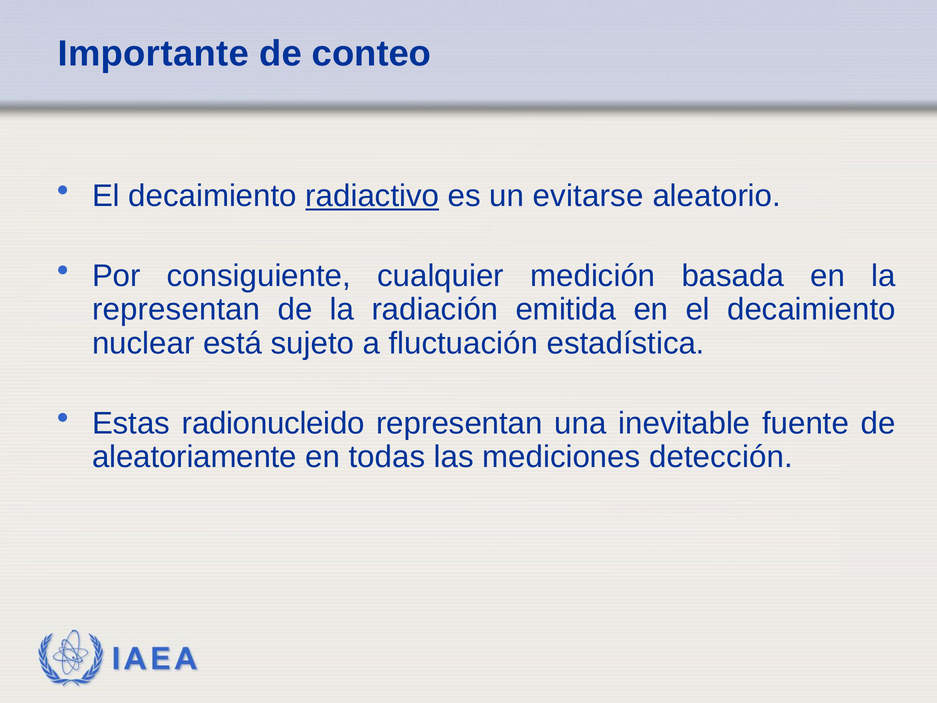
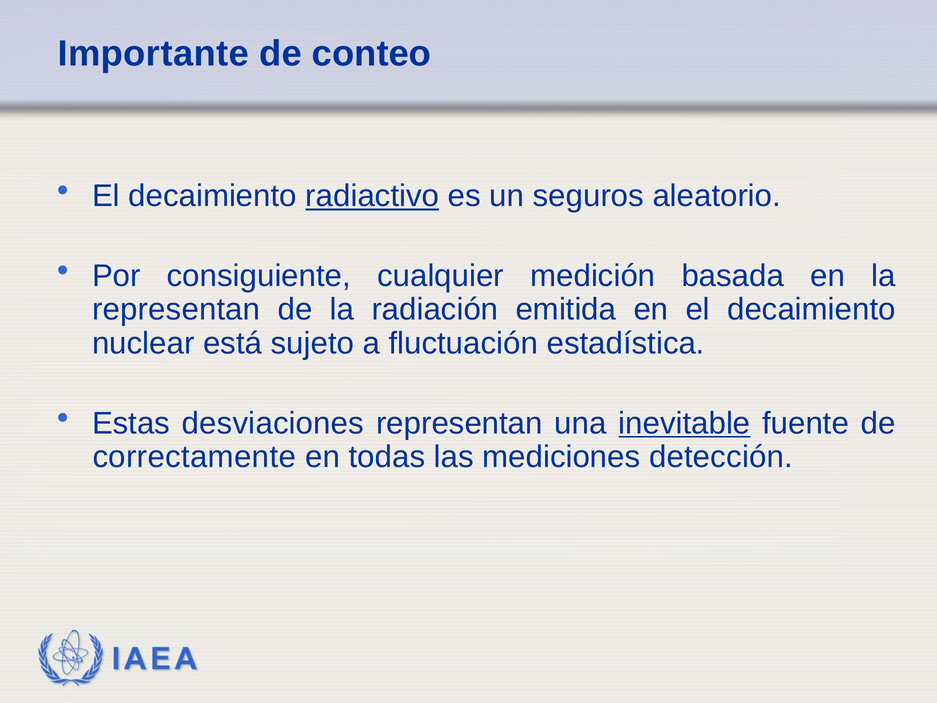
evitarse: evitarse -> seguros (588, 196)
radionucleido: radionucleido -> desviaciones (273, 423)
inevitable underline: none -> present (684, 423)
aleatoriamente: aleatoriamente -> correctamente (194, 457)
